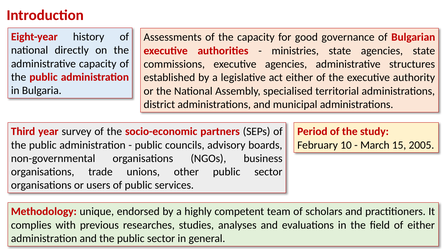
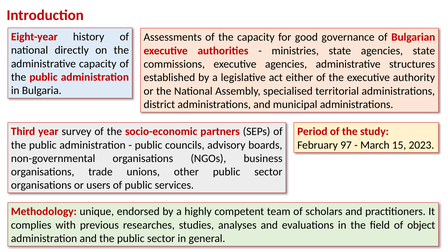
10: 10 -> 97 (346, 145)
2005: 2005 -> 2023 (421, 145)
of either: either -> object (421, 225)
